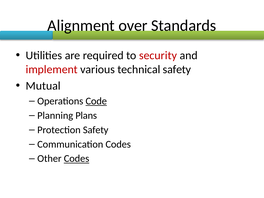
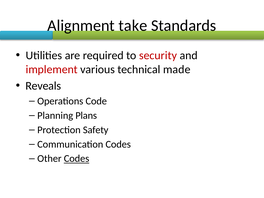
over: over -> take (133, 26)
technical safety: safety -> made (177, 69)
Mutual: Mutual -> Reveals (43, 86)
Code underline: present -> none (96, 101)
